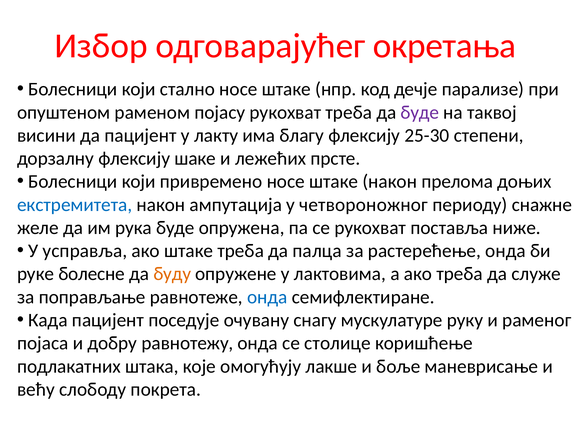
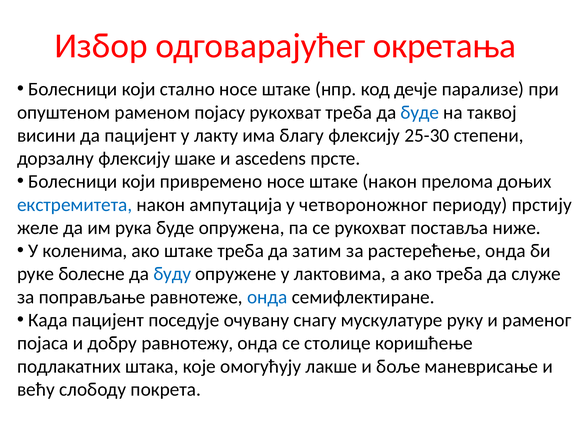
буде colour: purple -> blue (420, 112)
лежећих: лежећих -> ascedens (271, 159)
снажне: снажне -> прстију (542, 205)
усправља: усправља -> коленима (85, 251)
палца: палца -> затим (317, 251)
буду colour: orange -> blue (172, 274)
